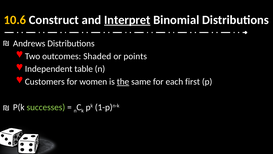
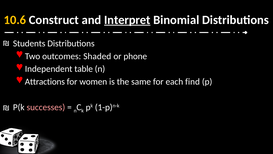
Andrews: Andrews -> Students (29, 43)
points: points -> phone (135, 56)
Customers: Customers -> Attractions (45, 82)
the underline: present -> none (123, 82)
first: first -> find (193, 82)
successes colour: light green -> pink (46, 107)
